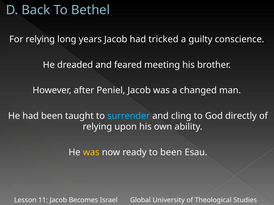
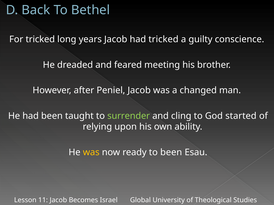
For relying: relying -> tricked (40, 39)
surrender colour: light blue -> light green (129, 116)
directly: directly -> started (241, 116)
